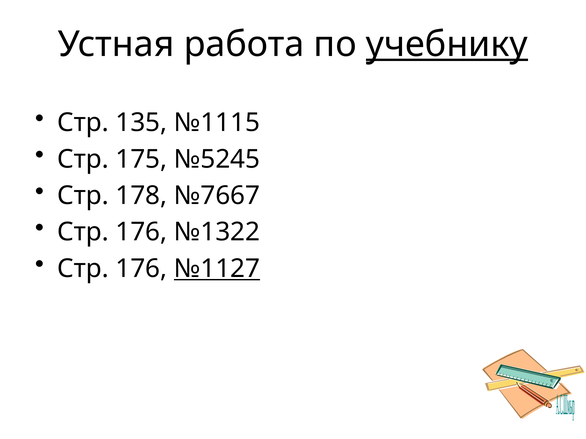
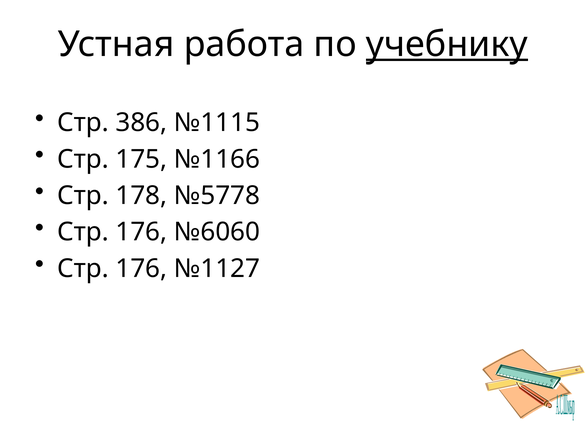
135: 135 -> 386 (141, 123)
№5245: №5245 -> №1166 (217, 159)
№7667: №7667 -> №5778 (217, 196)
№1322: №1322 -> №6060 (217, 232)
№1127 underline: present -> none (217, 269)
